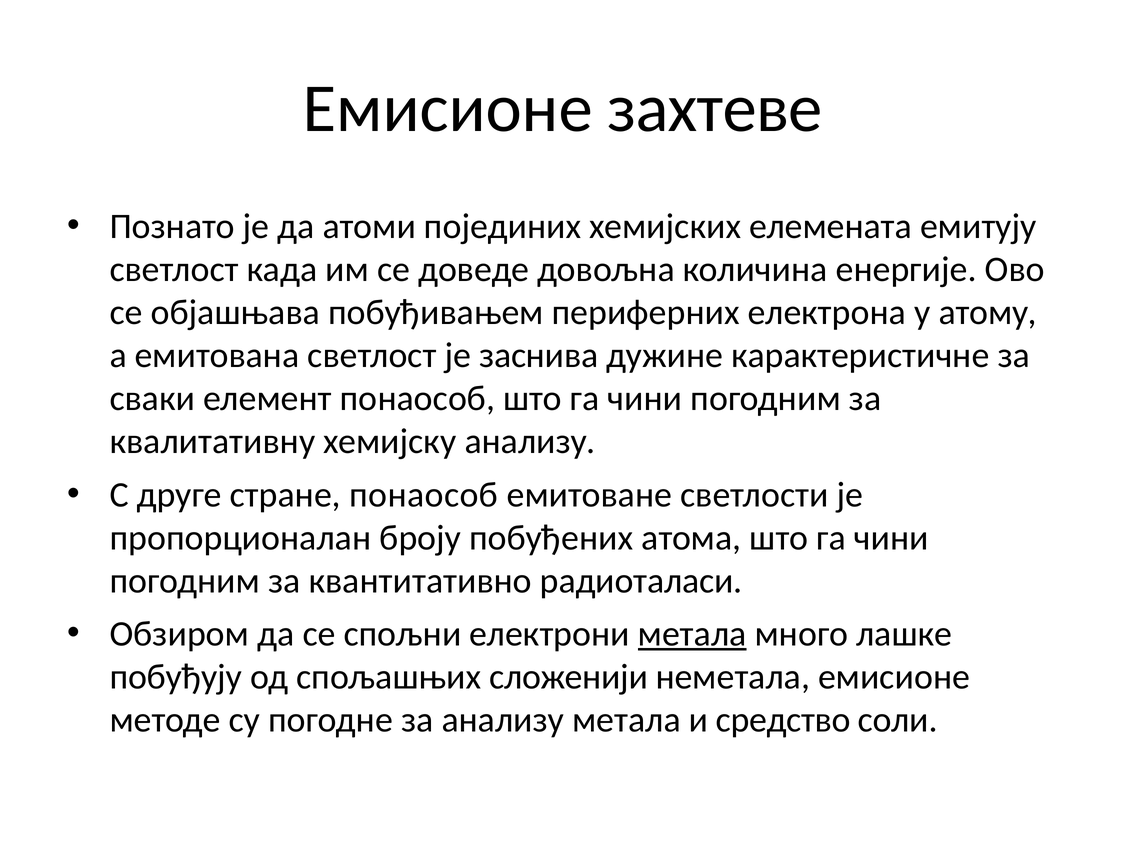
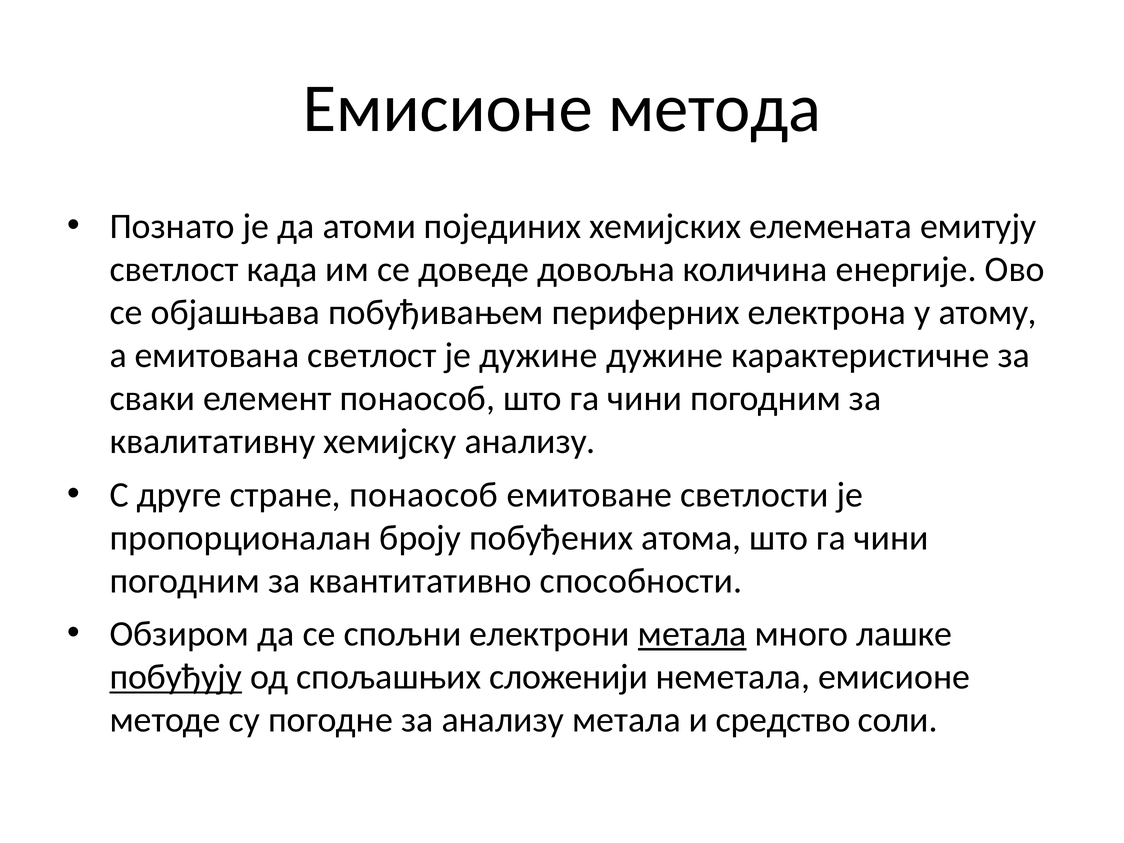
захтеве: захтеве -> метода (715, 109)
је заснива: заснива -> дужине (538, 356)
радиоталаси: радиоталаси -> способности (641, 581)
побуђују underline: none -> present (176, 677)
